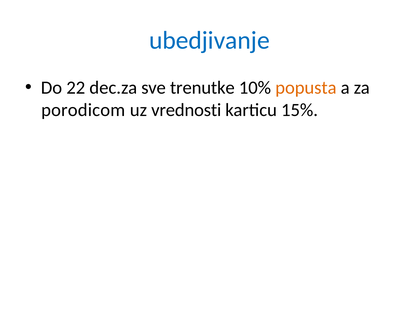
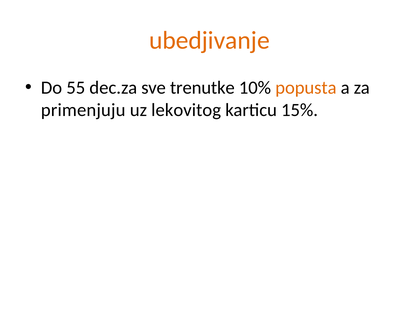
ubedjivanje colour: blue -> orange (209, 41)
22: 22 -> 55 (76, 88)
porodicom: porodicom -> primenjuju (83, 110)
vrednosti: vrednosti -> lekovitog (186, 110)
